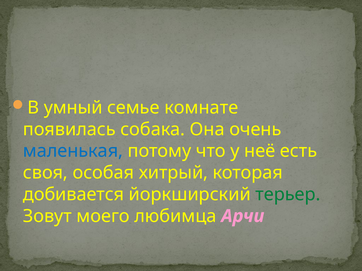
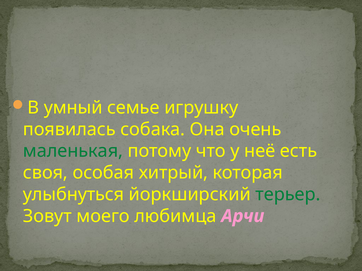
комнате: комнате -> игрушку (201, 108)
маленькая colour: blue -> green (73, 151)
добивается: добивается -> улыбнуться (74, 195)
